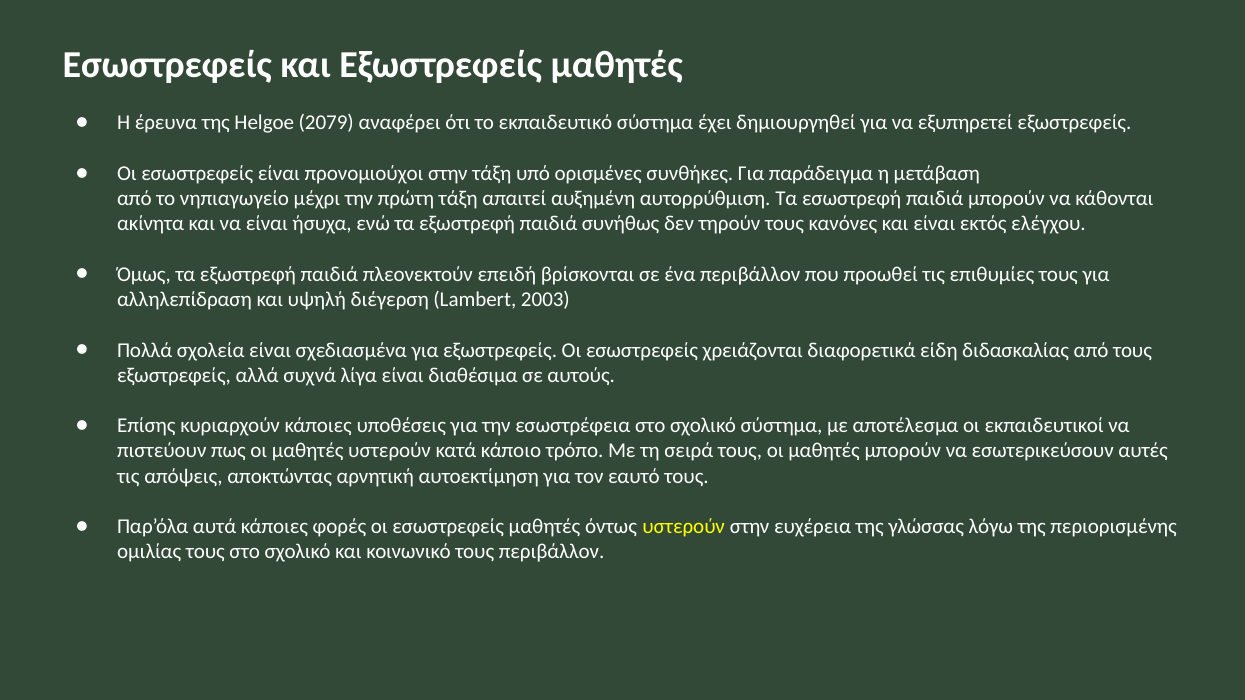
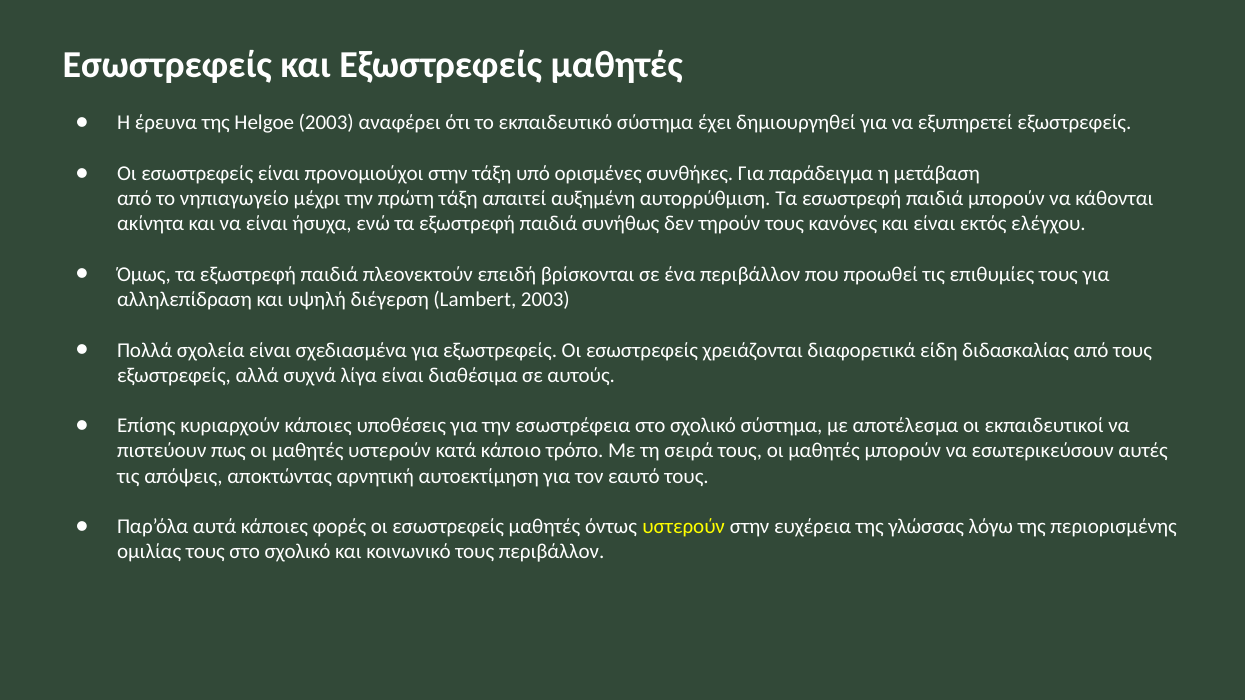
Helgoe 2079: 2079 -> 2003 (326, 123)
